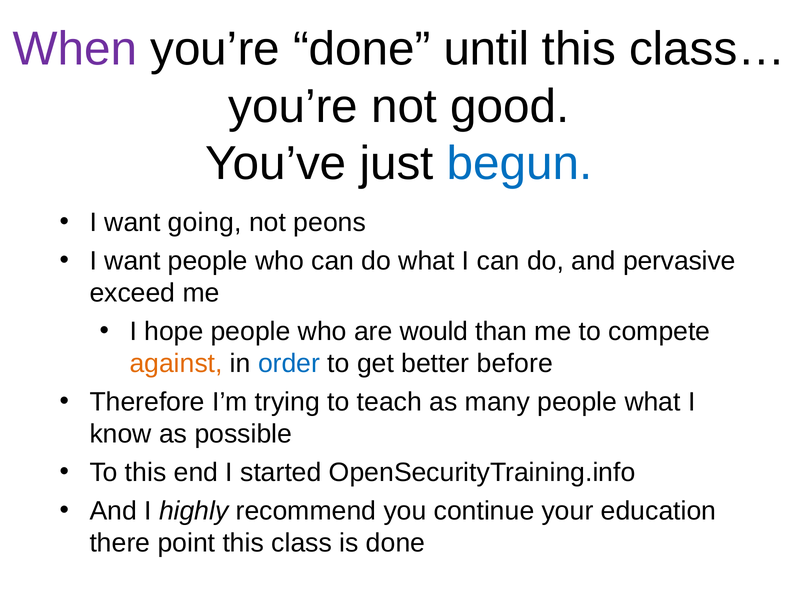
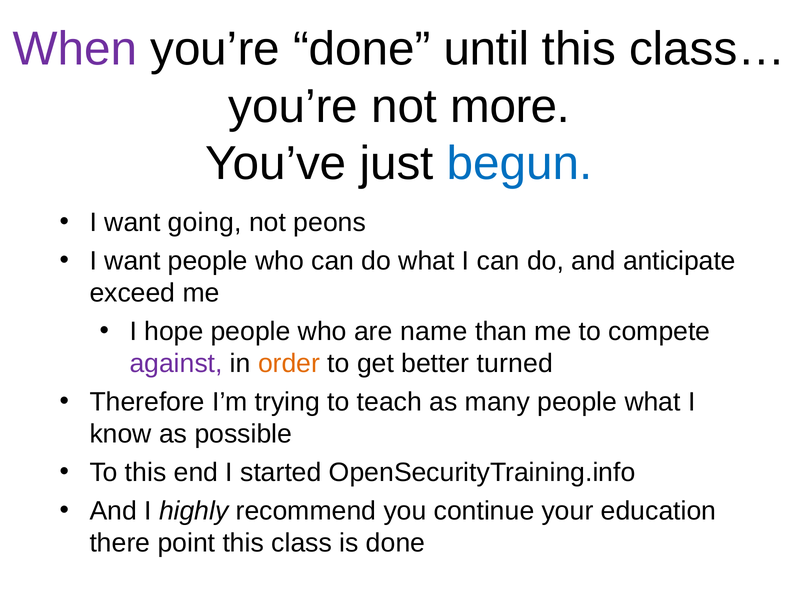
good: good -> more (510, 106)
pervasive: pervasive -> anticipate (679, 261)
would: would -> name (434, 332)
against colour: orange -> purple (176, 364)
order colour: blue -> orange (289, 364)
before: before -> turned (515, 364)
